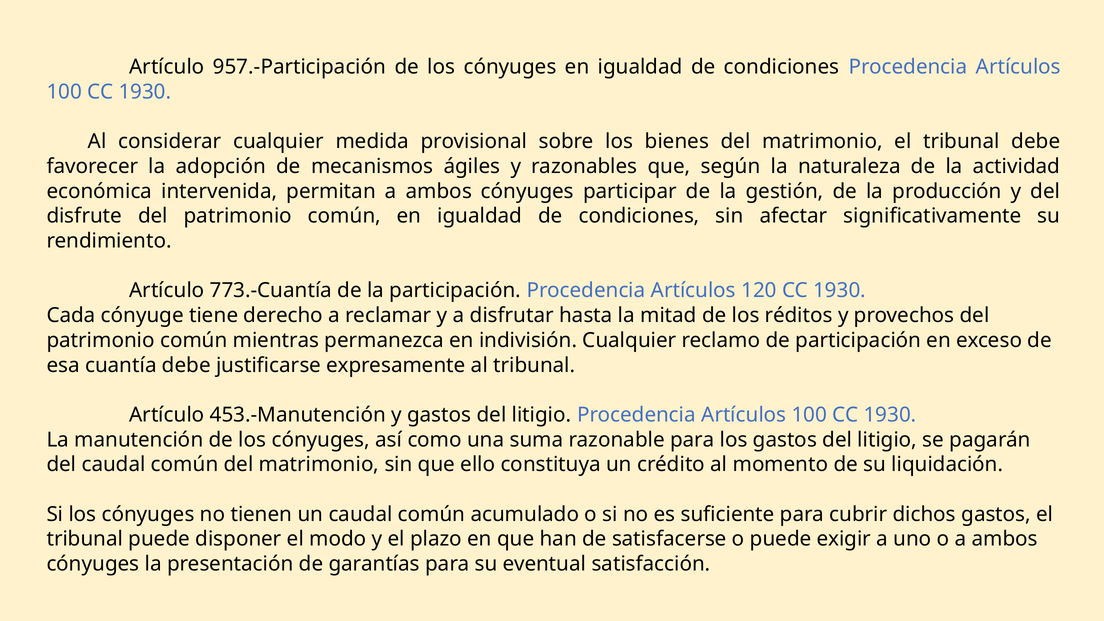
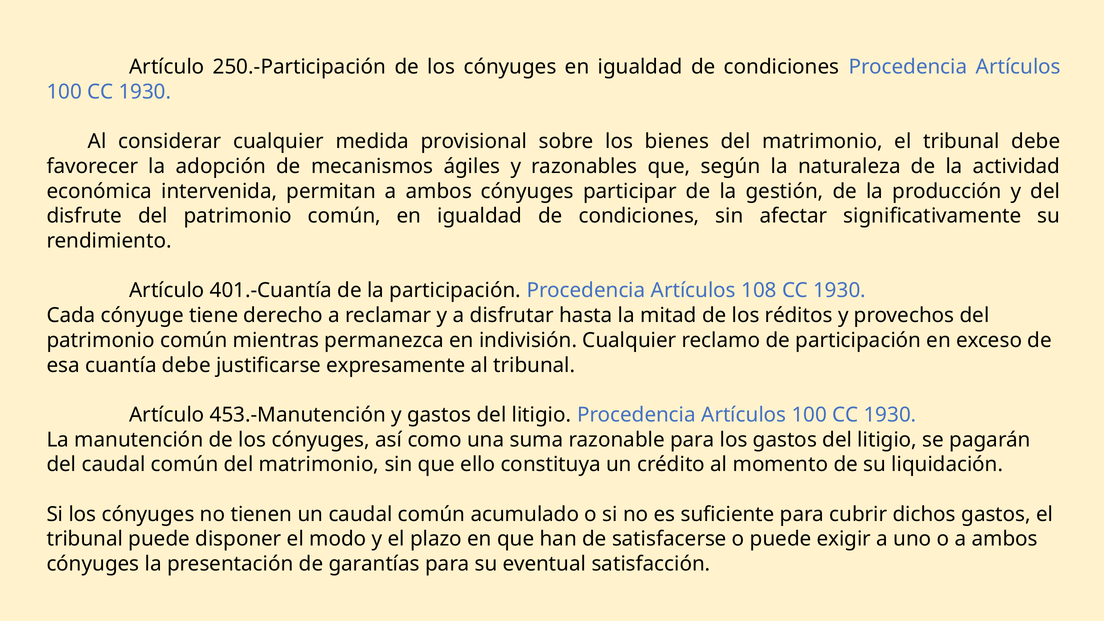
957.-Participación: 957.-Participación -> 250.-Participación (299, 67)
773.-Cuantía: 773.-Cuantía -> 401.-Cuantía (271, 291)
120: 120 -> 108 (759, 291)
